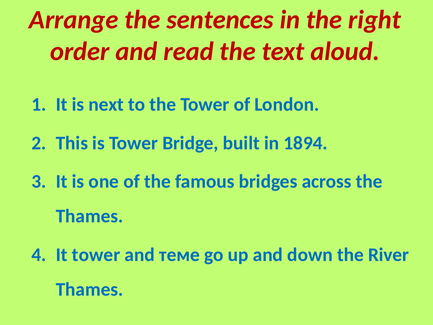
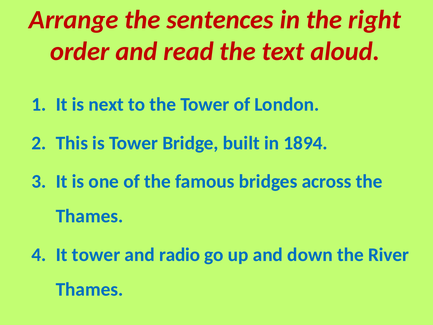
теме: теме -> radio (180, 255)
